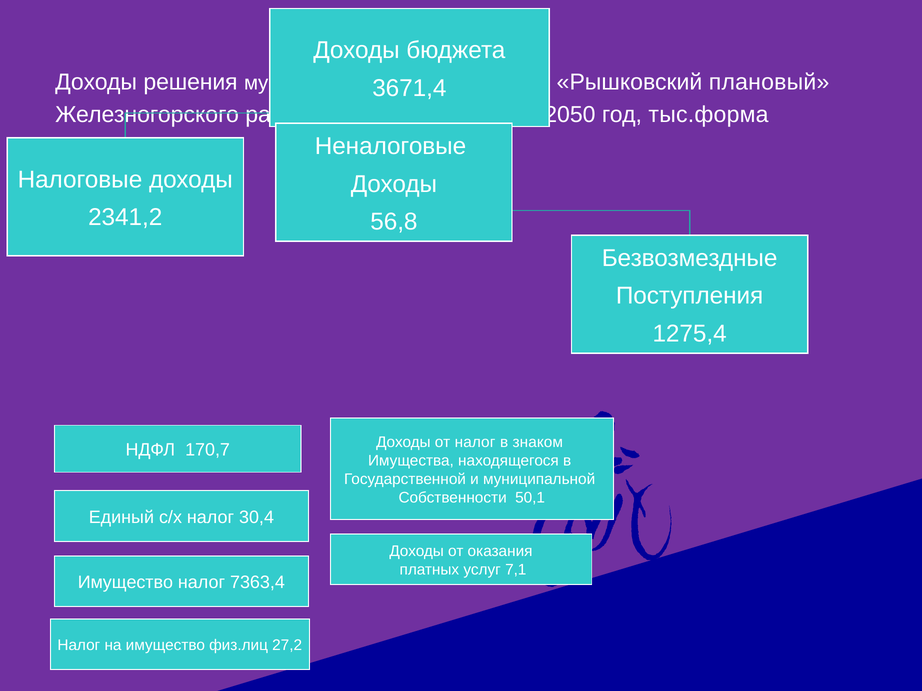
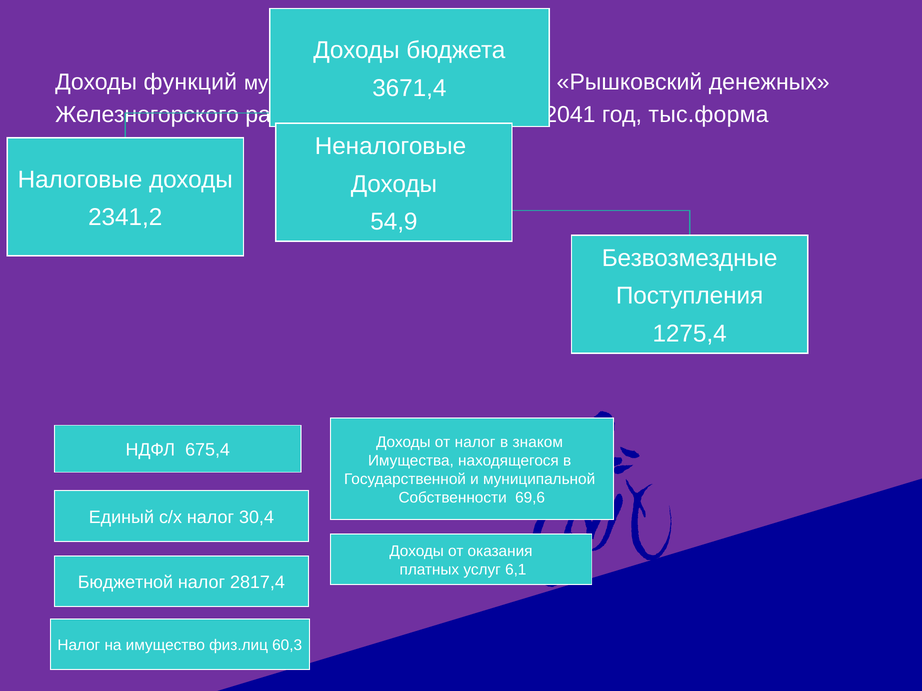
решения: решения -> функций (190, 82)
плановый: плановый -> денежных (769, 82)
2050: 2050 -> 2041 (570, 115)
56,8: 56,8 -> 54,9 (394, 222)
170,7: 170,7 -> 675,4 (208, 450)
50,1: 50,1 -> 69,6 (530, 498)
7,1: 7,1 -> 6,1 (516, 570)
Имущество: Имущество -> Бюджетной (125, 583)
7363,4: 7363,4 -> 2817,4 (257, 583)
27,2: 27,2 -> 60,3 (287, 646)
